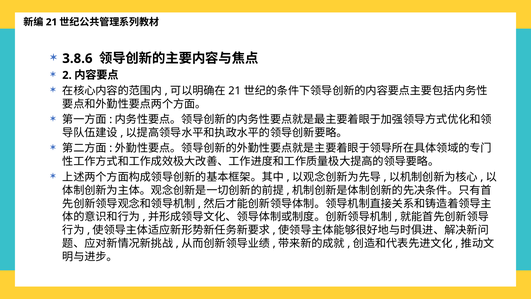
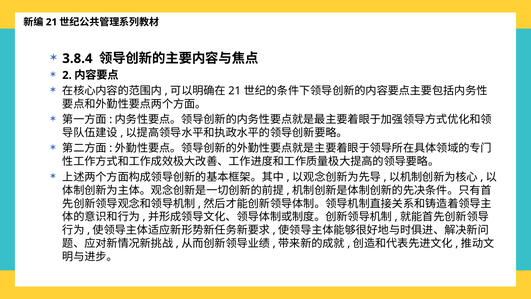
3.8.6: 3.8.6 -> 3.8.4 (77, 58)
